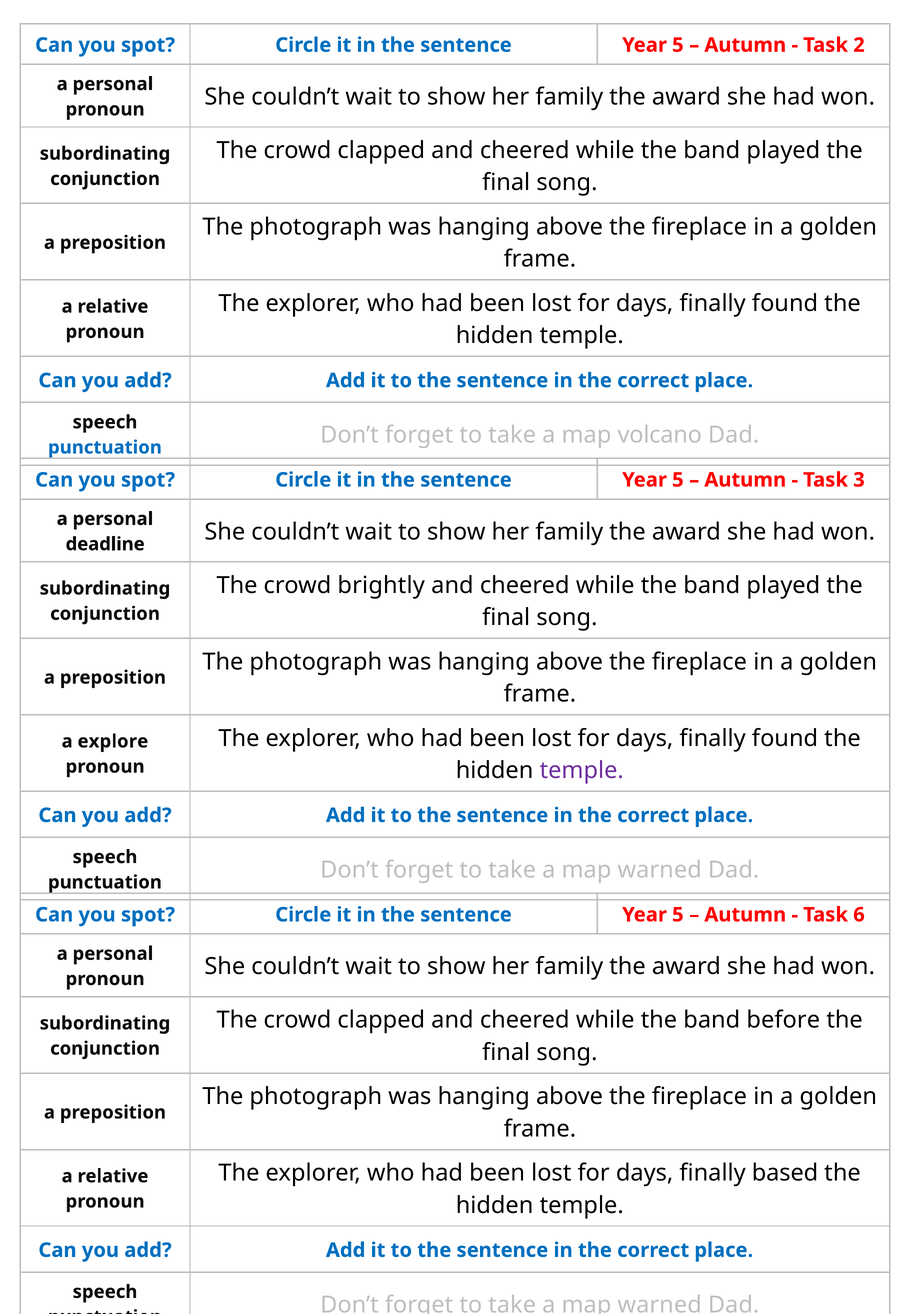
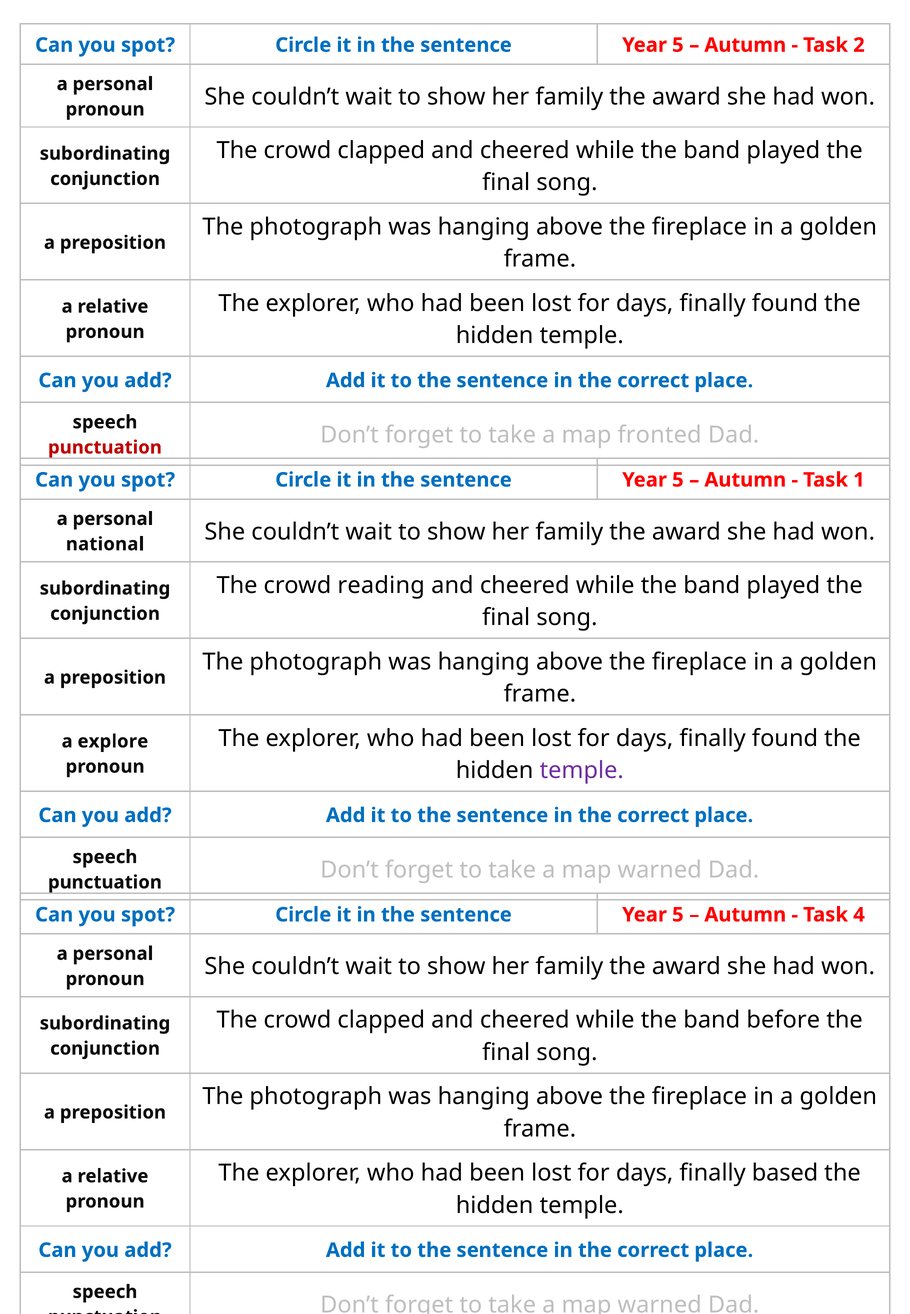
volcano: volcano -> fronted (660, 435)
punctuation colour: blue -> red (105, 448)
3: 3 -> 1 (859, 480)
deadline: deadline -> national (105, 544)
brightly: brightly -> reading (381, 586)
6: 6 -> 4 (859, 915)
